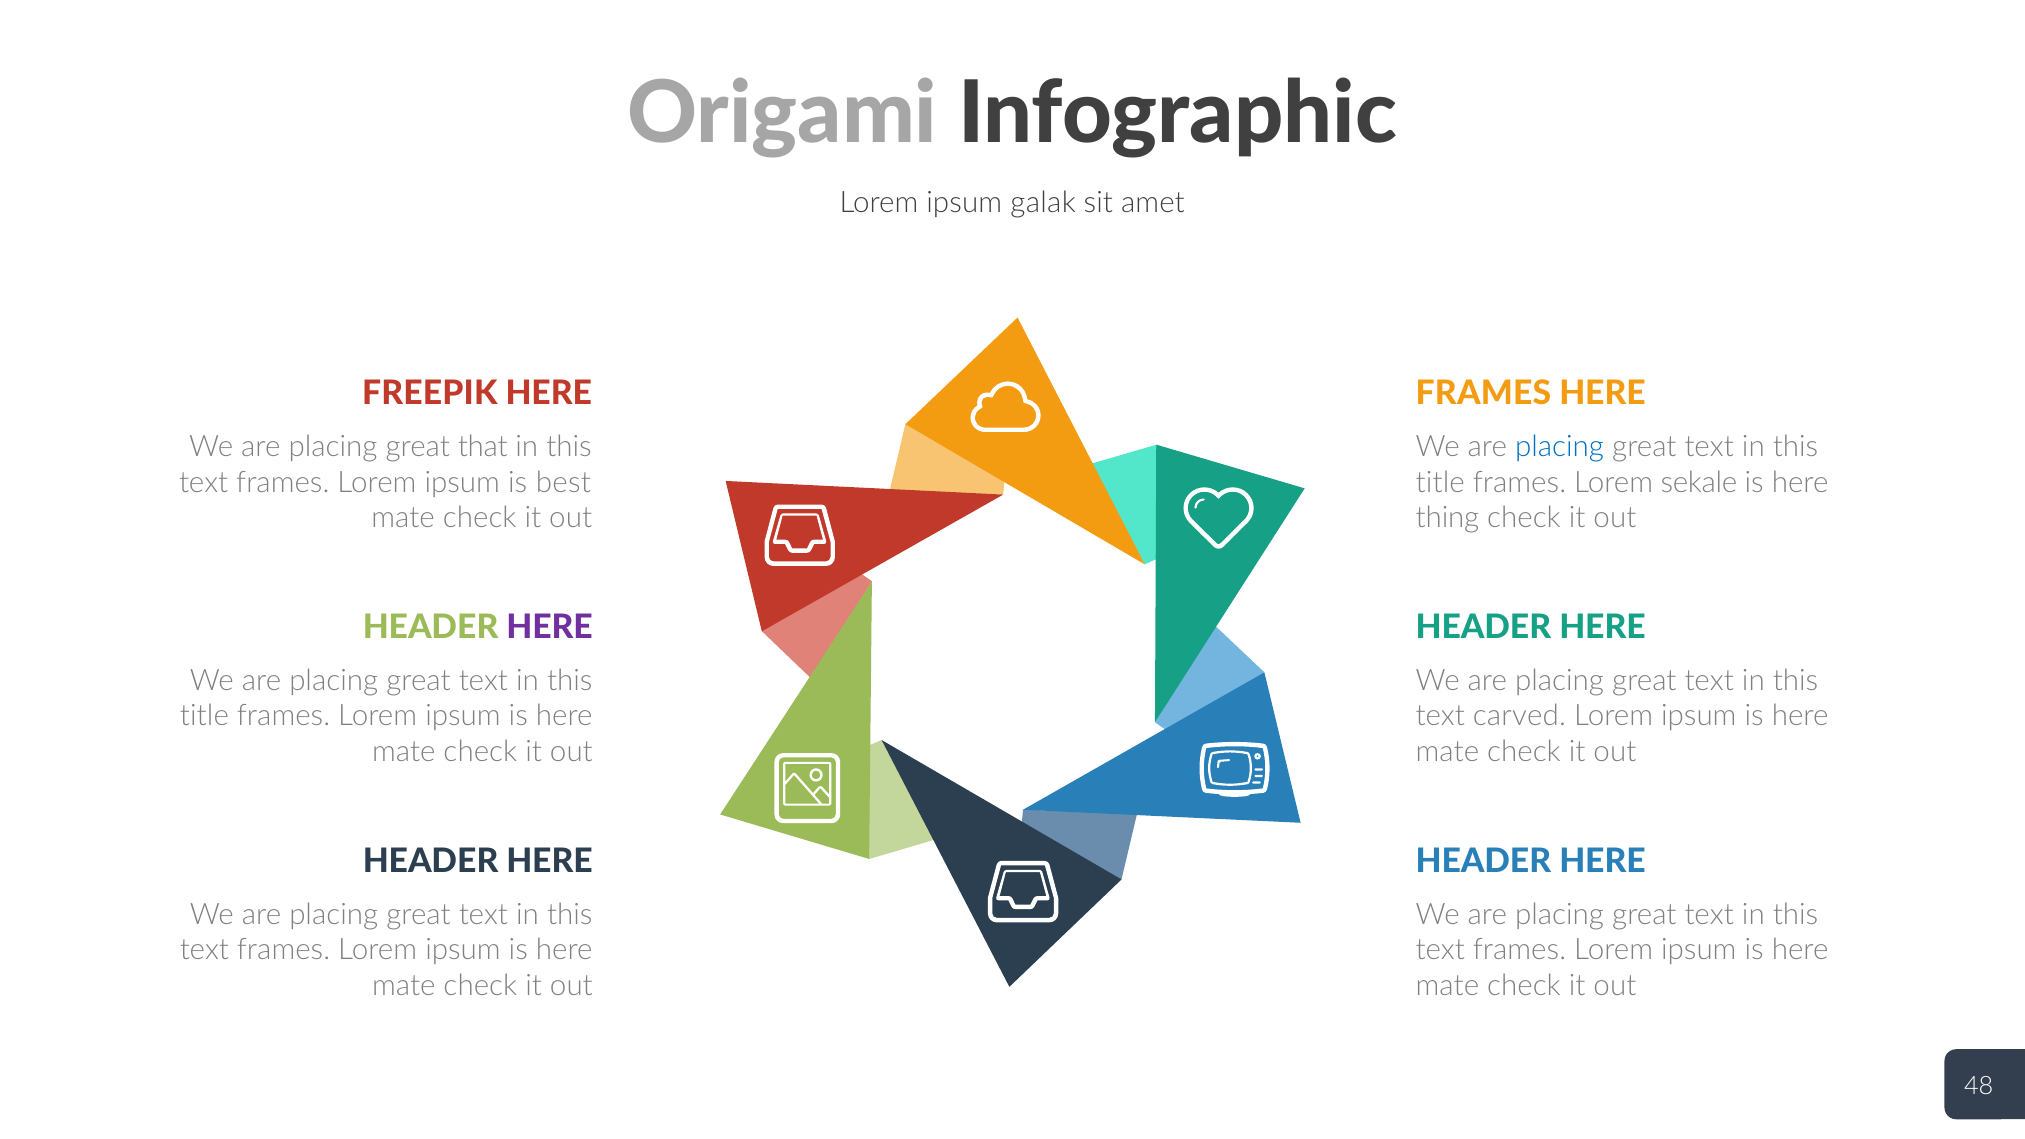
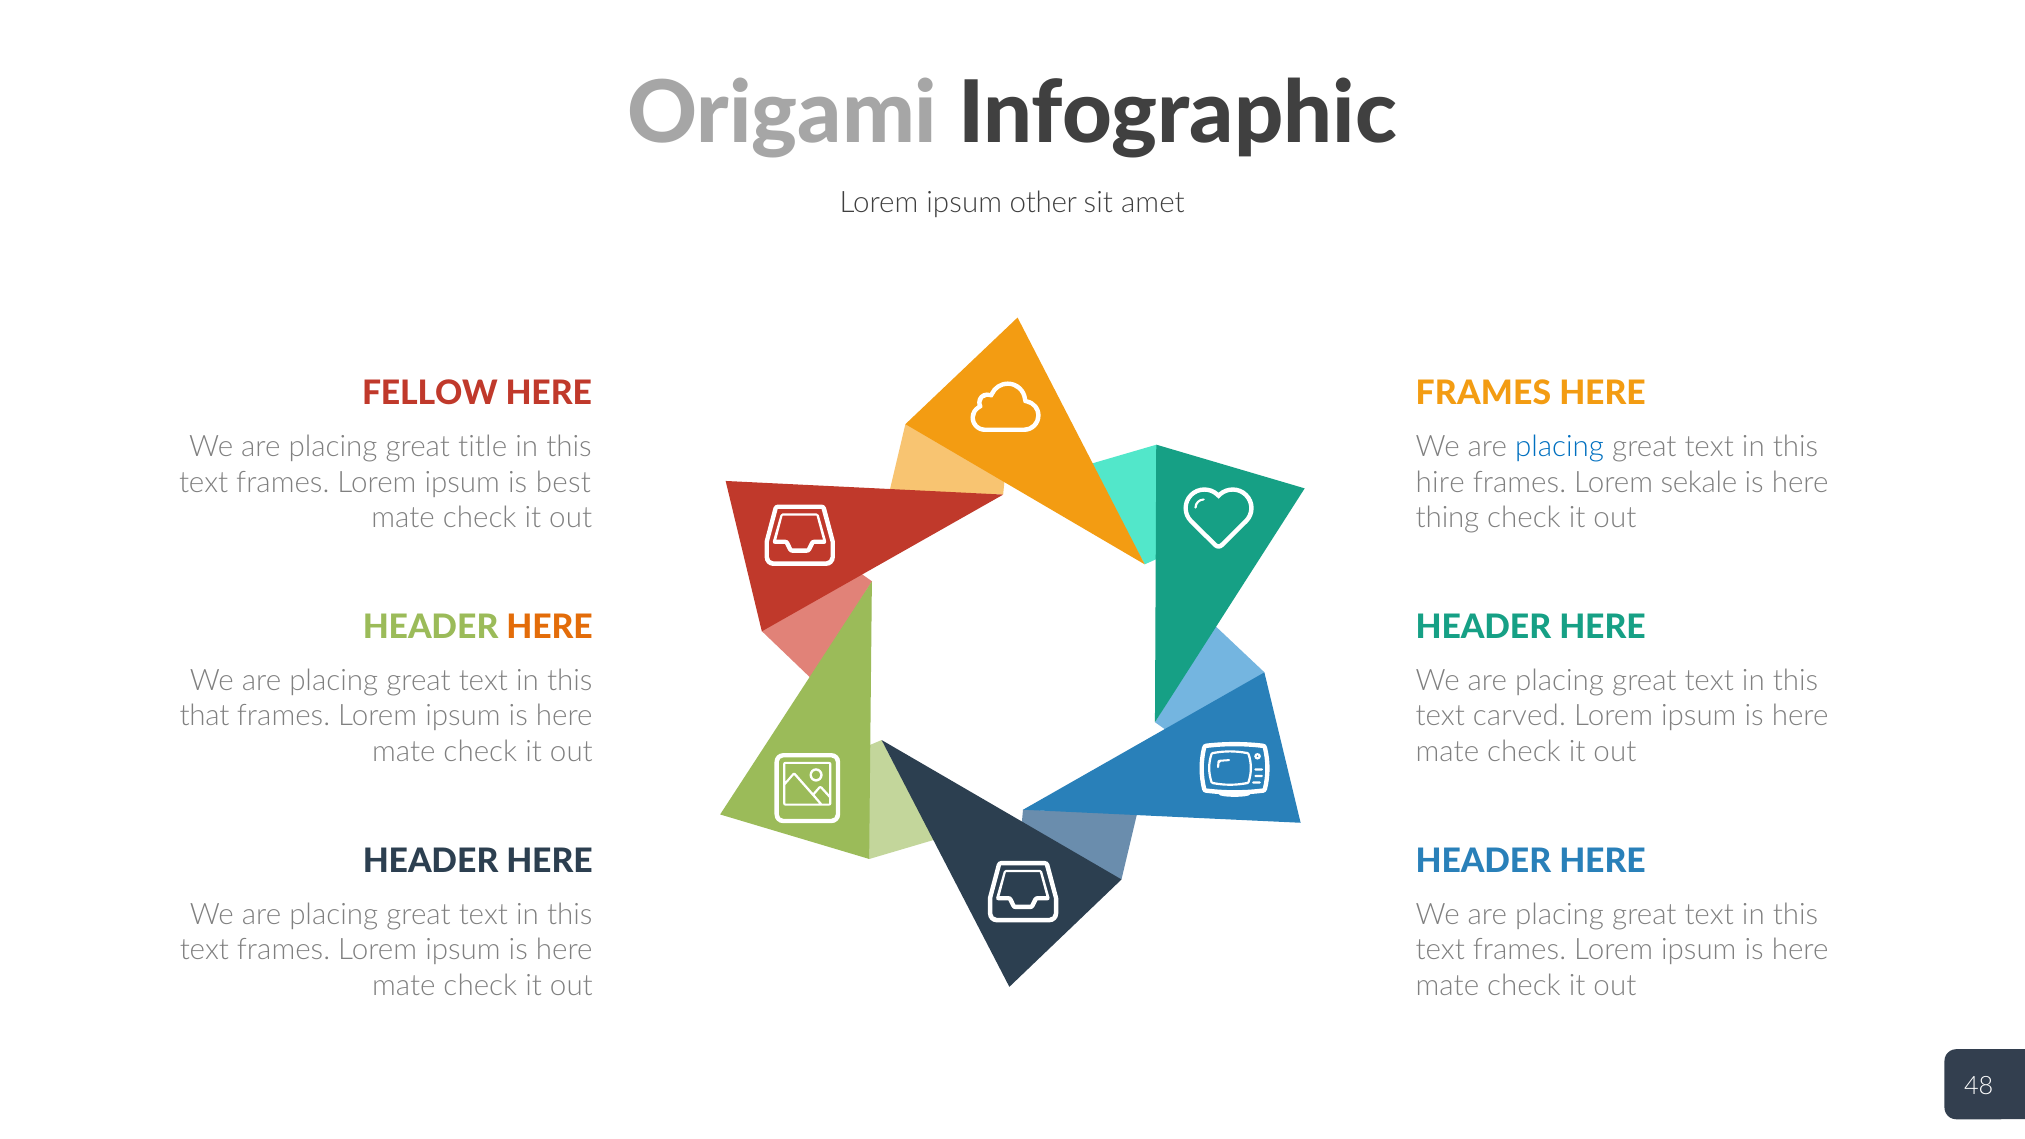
galak: galak -> other (1043, 203)
FREEPIK: FREEPIK -> FELLOW (430, 394)
that: that -> title (483, 447)
title: title -> hire (1440, 483)
HERE colour: purple -> orange (550, 627)
title: title -> that (205, 716)
